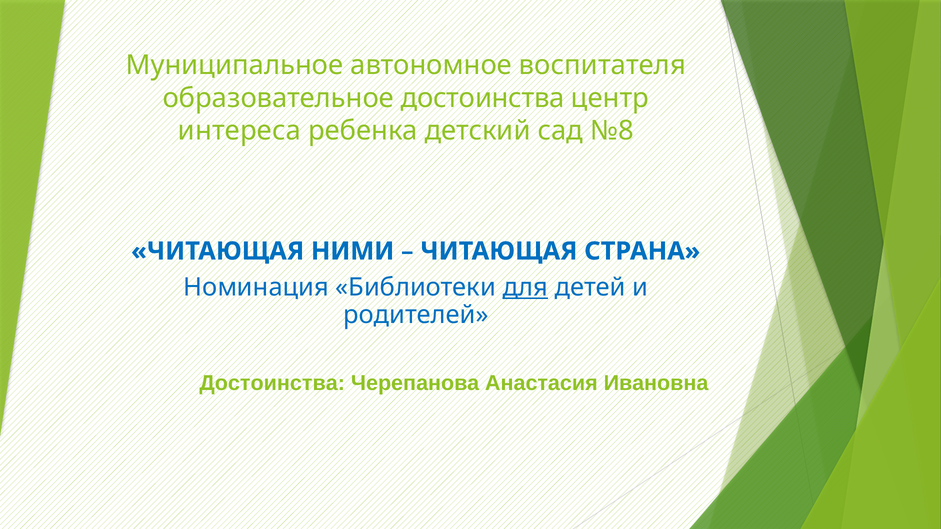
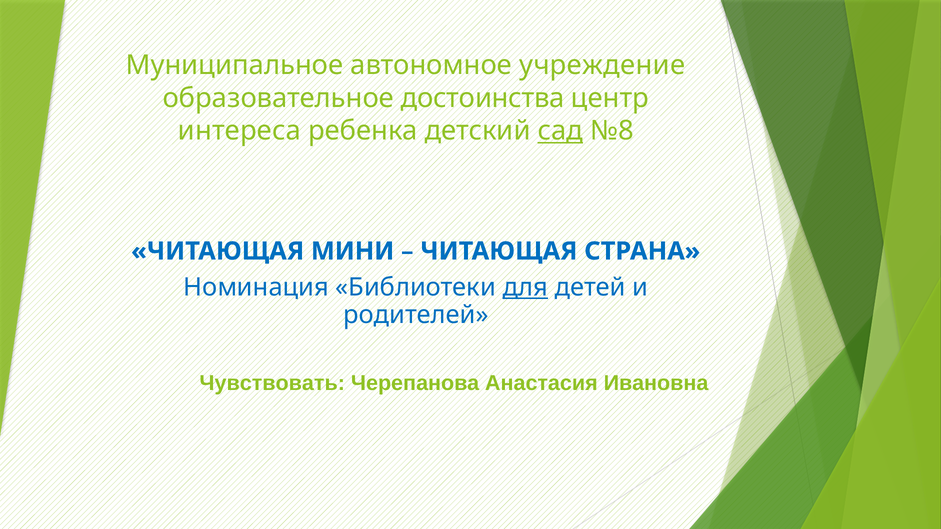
воспитателя: воспитателя -> учреждение (602, 65)
сад underline: none -> present (560, 131)
НИМИ: НИМИ -> МИНИ (353, 251)
Достоинства: Достоинства -> Чувствовать (272, 384)
